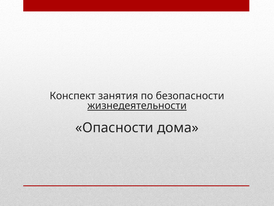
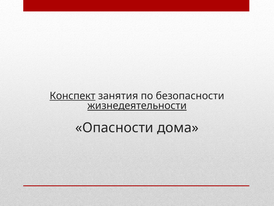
Конспект underline: none -> present (73, 96)
